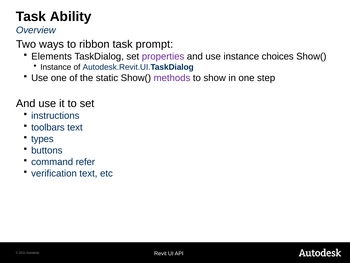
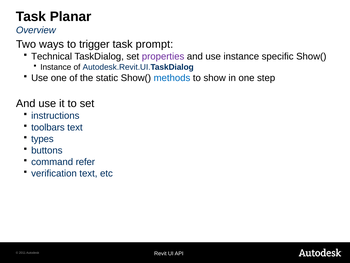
Ability: Ability -> Planar (71, 17)
ribbon: ribbon -> trigger (94, 44)
Elements: Elements -> Technical (52, 56)
choices: choices -> specific (278, 56)
methods colour: purple -> blue (172, 78)
